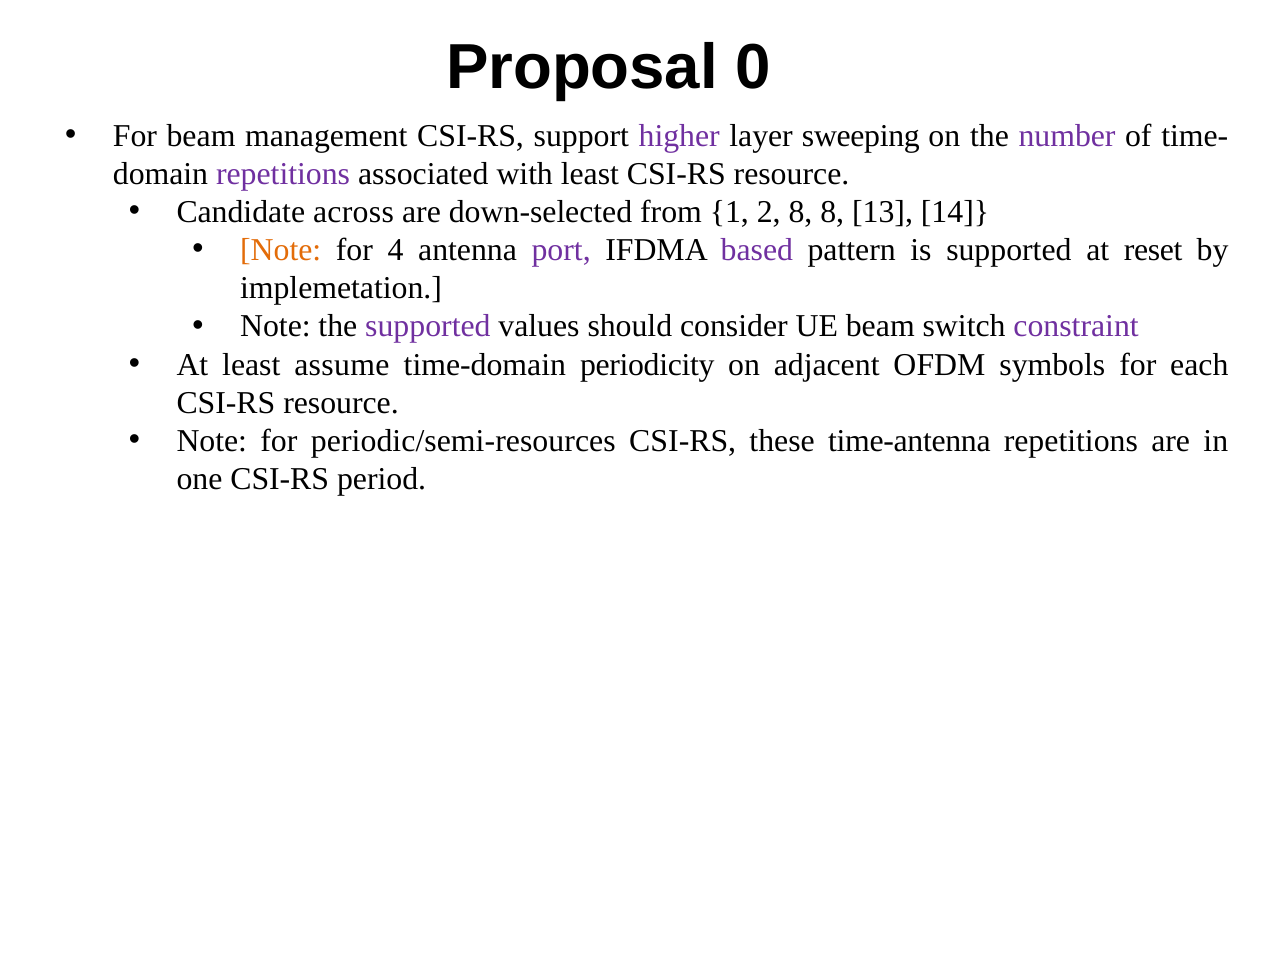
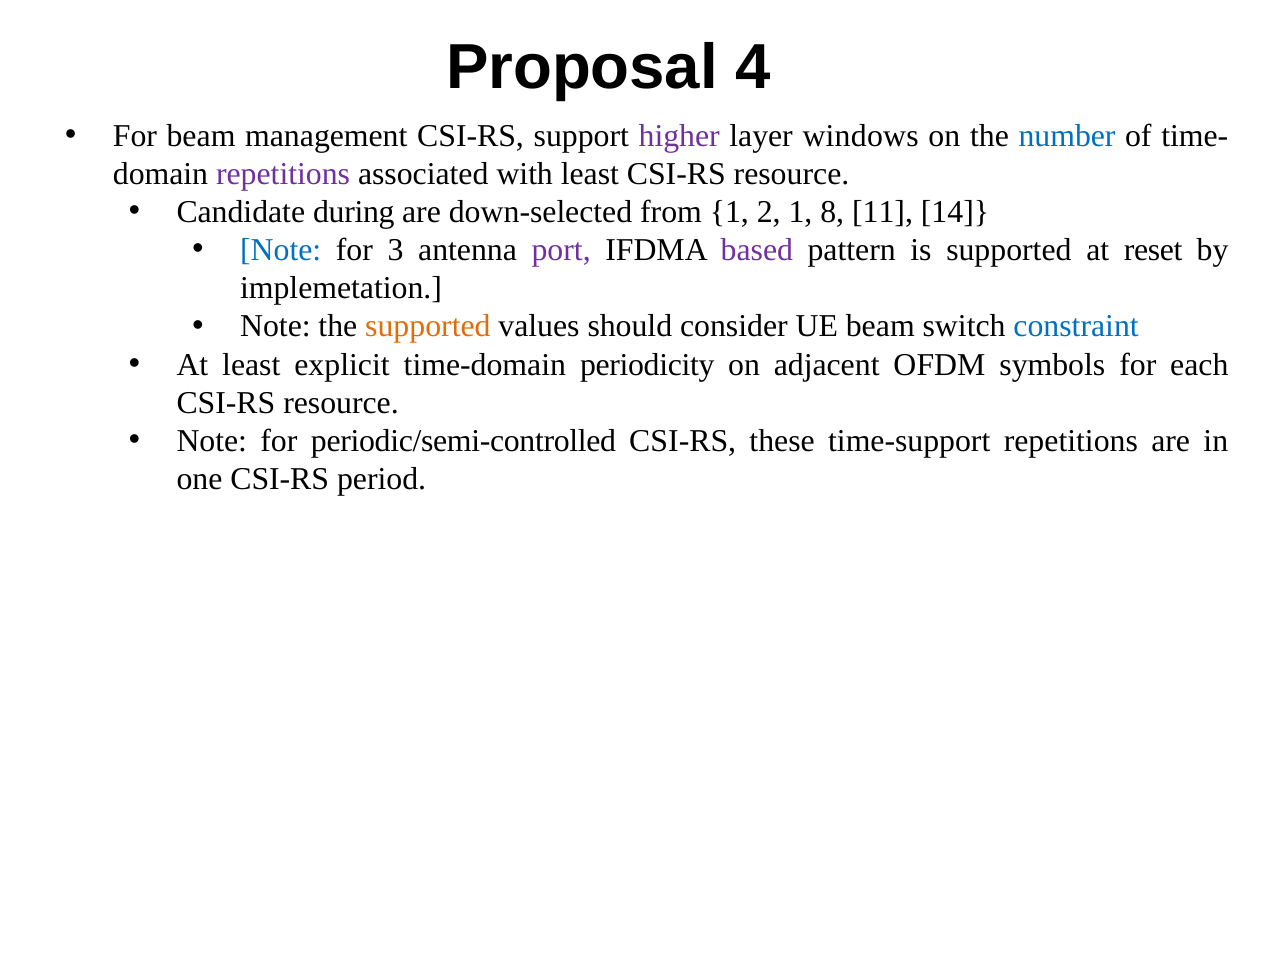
0: 0 -> 4 (753, 68)
sweeping: sweeping -> windows (861, 136)
number colour: purple -> blue (1067, 136)
across: across -> during (354, 212)
2 8: 8 -> 1 (800, 212)
13: 13 -> 11 (883, 212)
Note colour: orange -> blue (281, 250)
4: 4 -> 3 (396, 250)
supported colour: purple -> orange (428, 326)
constraint colour: purple -> blue (1076, 326)
assume: assume -> explicit (342, 365)
periodic/semi-resources: periodic/semi-resources -> periodic/semi-controlled (464, 441)
time-antenna: time-antenna -> time-support (909, 441)
